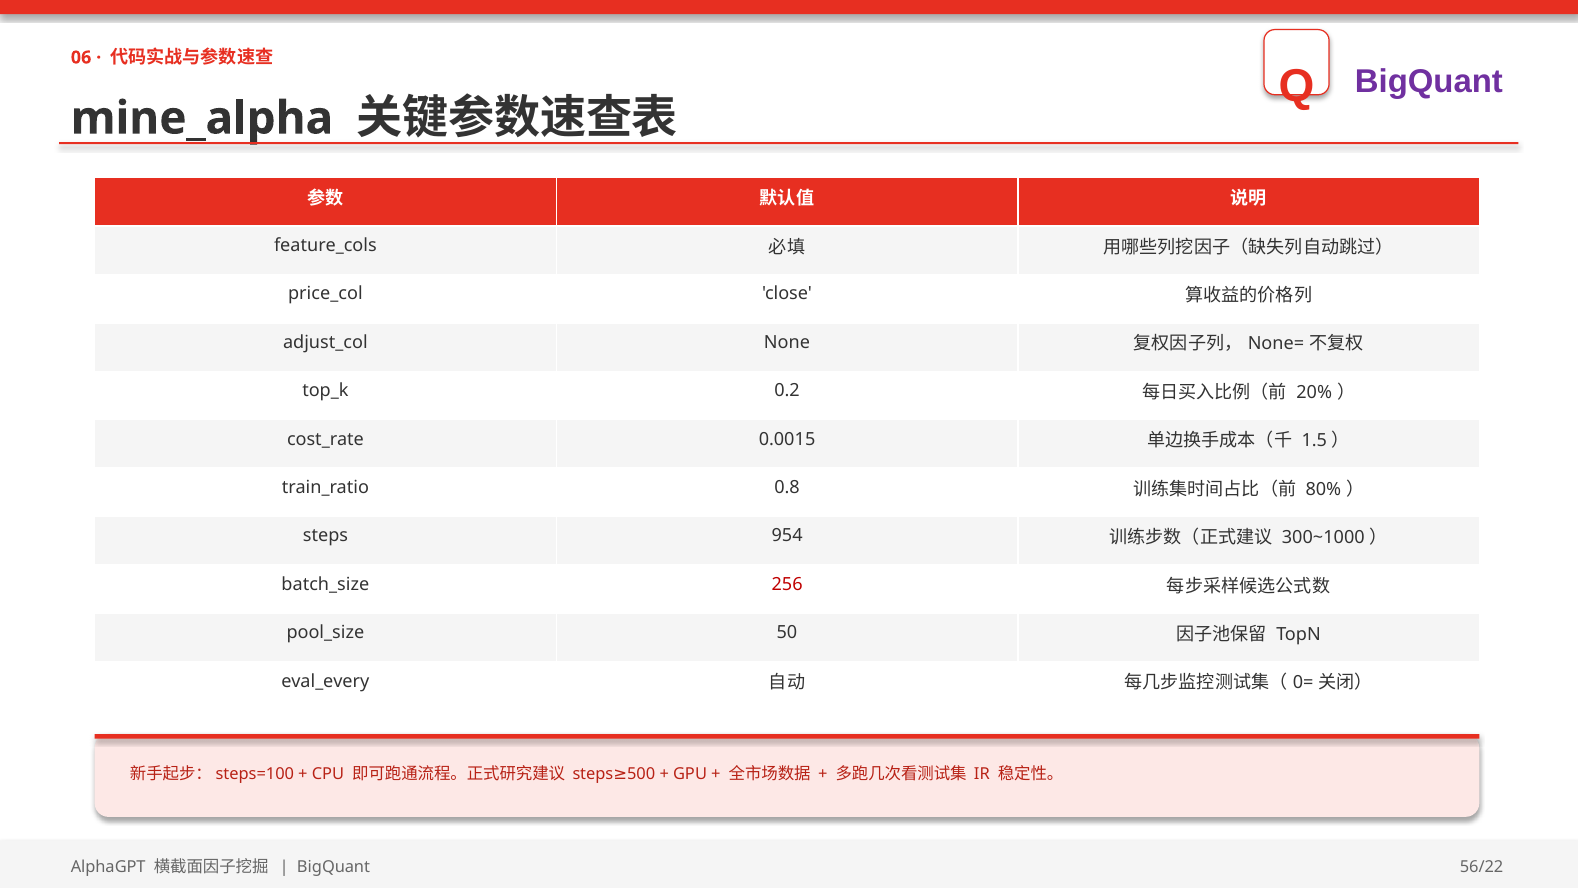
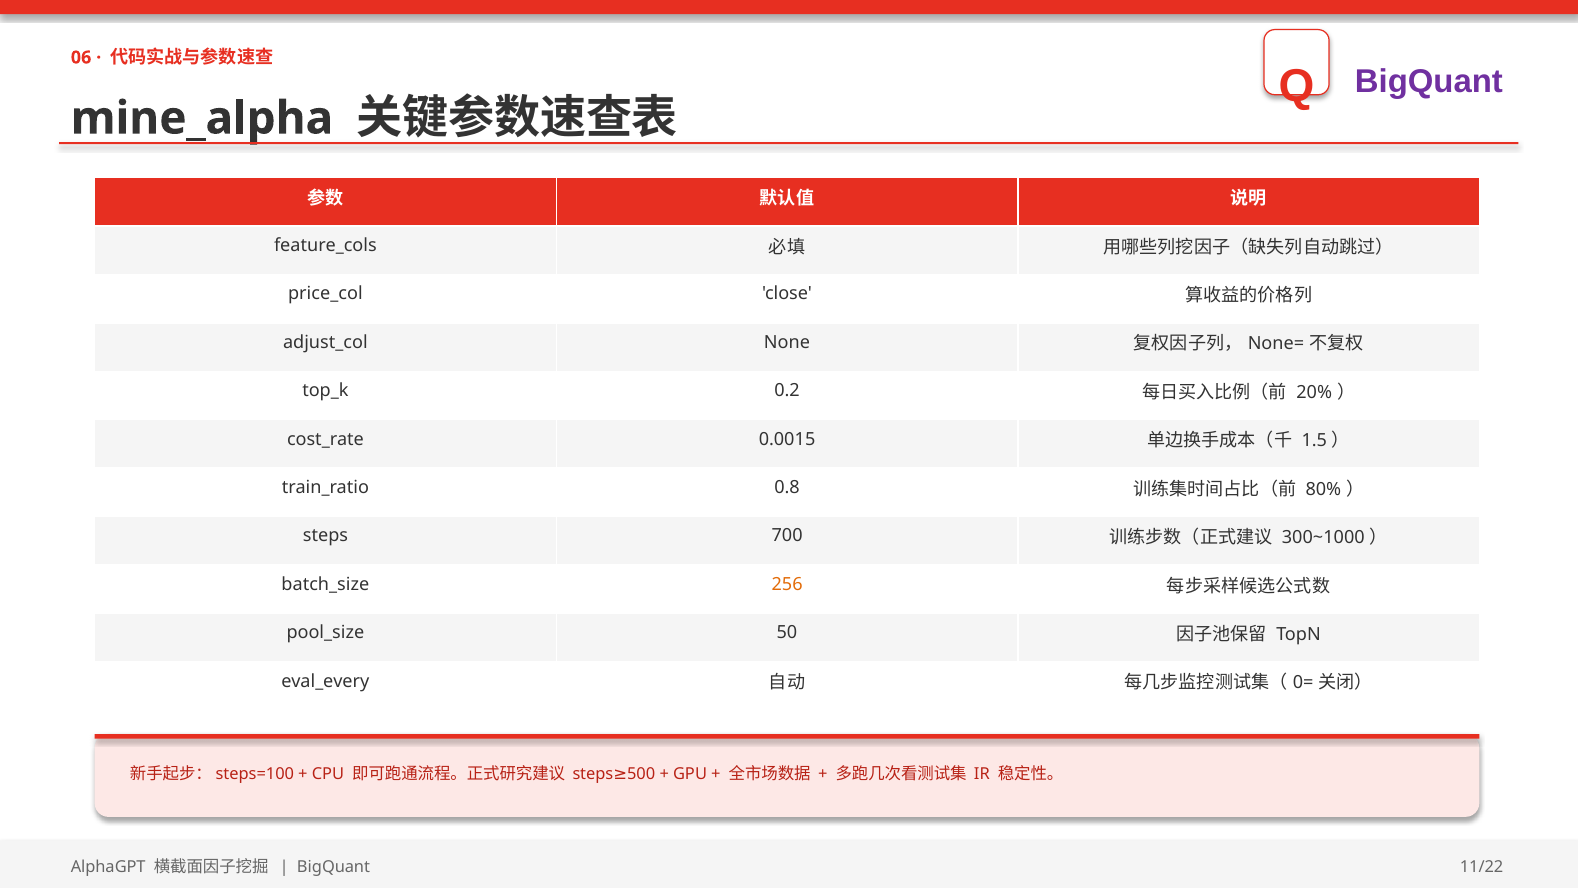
954: 954 -> 700 (787, 536)
256 colour: red -> orange (787, 584)
56/22: 56/22 -> 11/22 (1482, 867)
